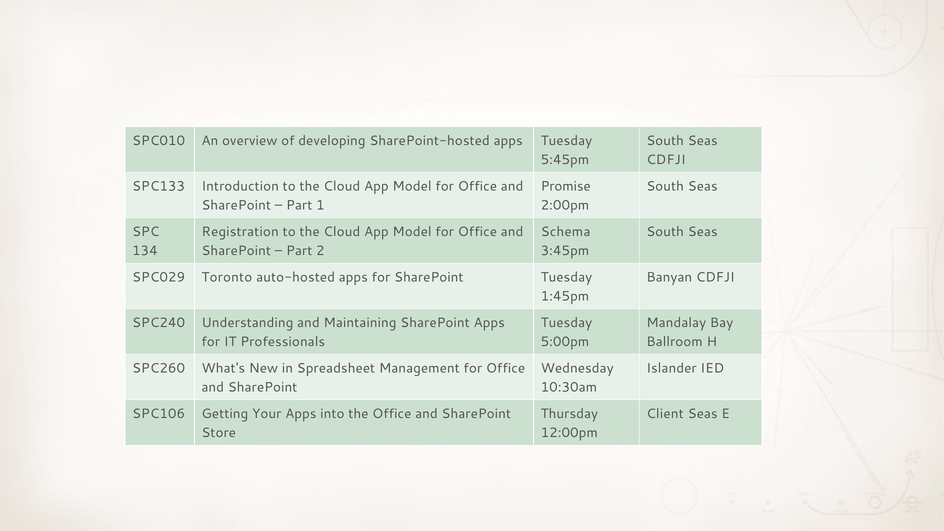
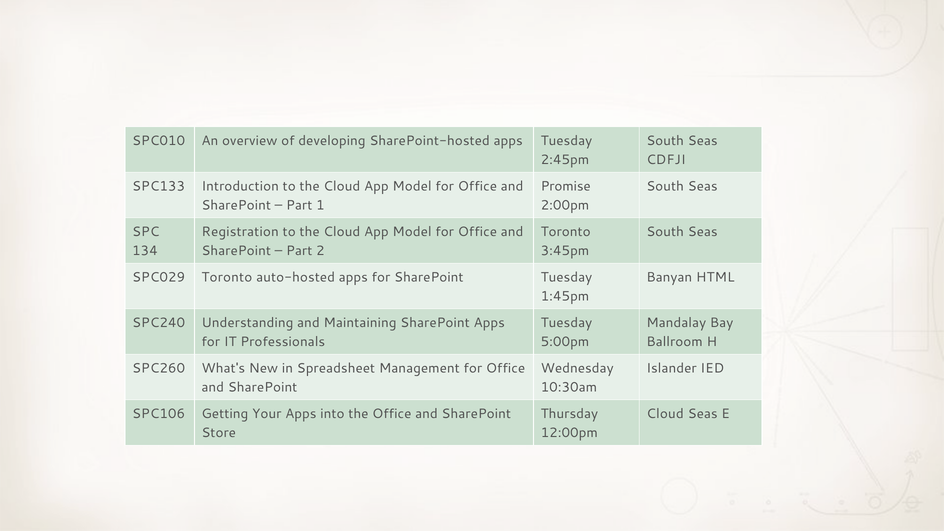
5:45pm: 5:45pm -> 2:45pm (565, 160)
Schema: Schema -> Toronto (566, 232)
Banyan CDFJI: CDFJI -> HTML (715, 277)
Client: Client -> Cloud (665, 414)
